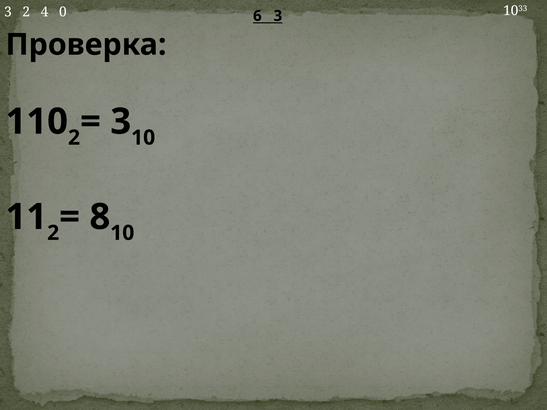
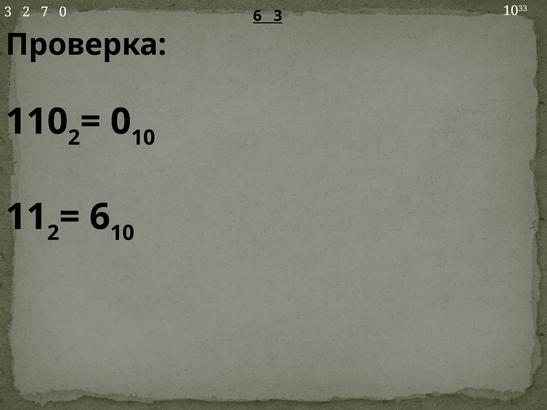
4: 4 -> 7 (45, 12)
3: 3 -> 0 (121, 122)
8: 8 -> 6 (100, 217)
